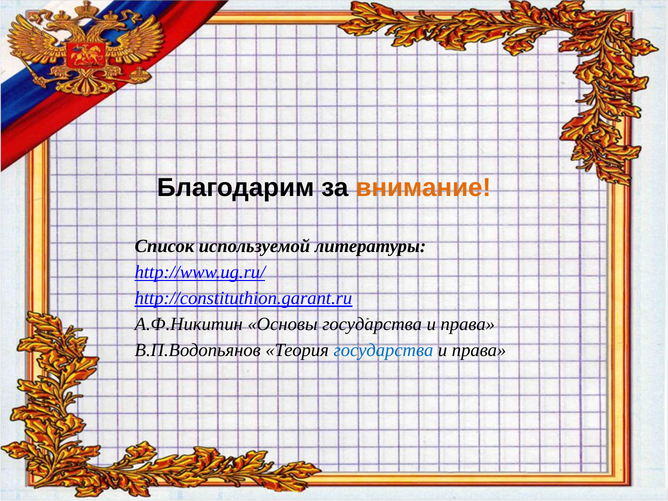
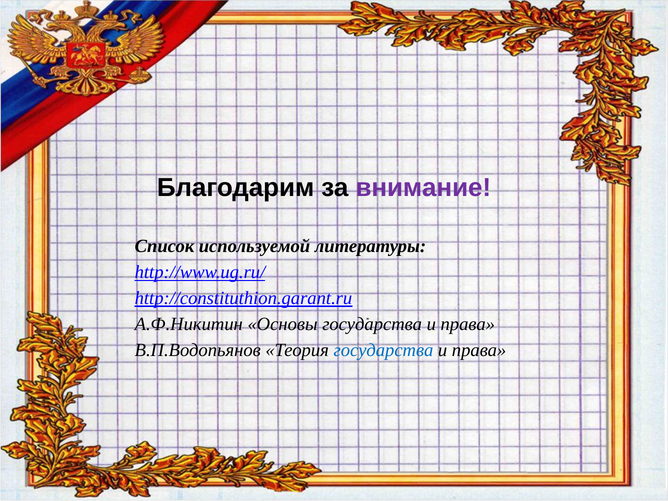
внимание colour: orange -> purple (423, 188)
